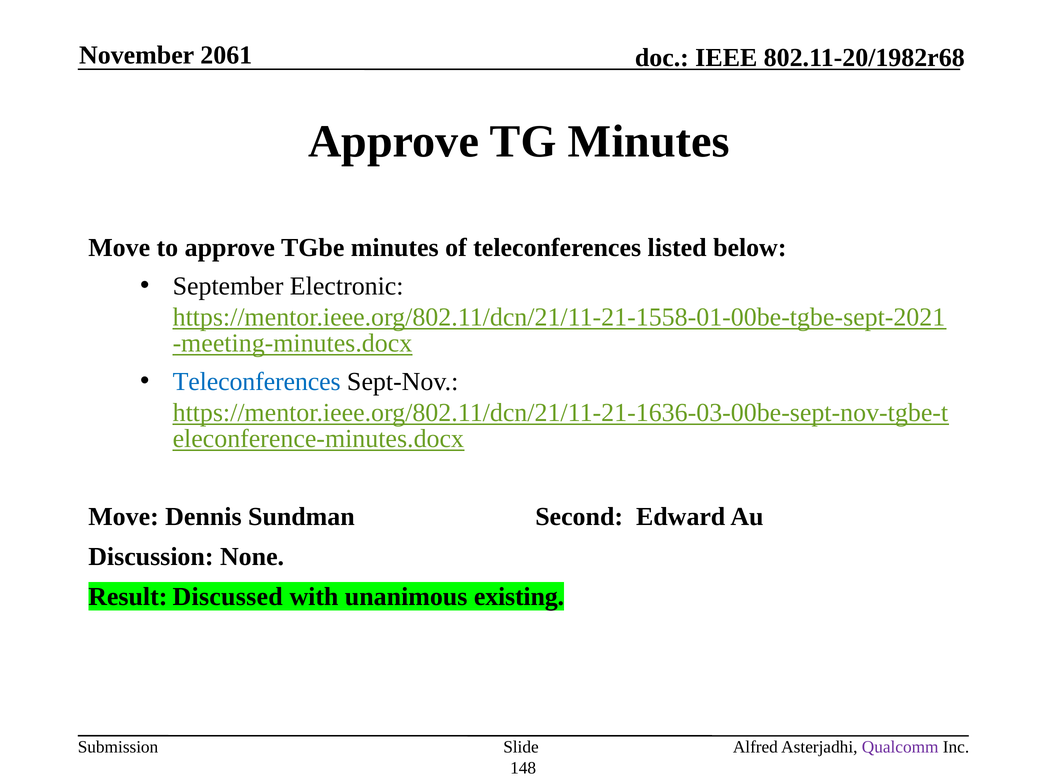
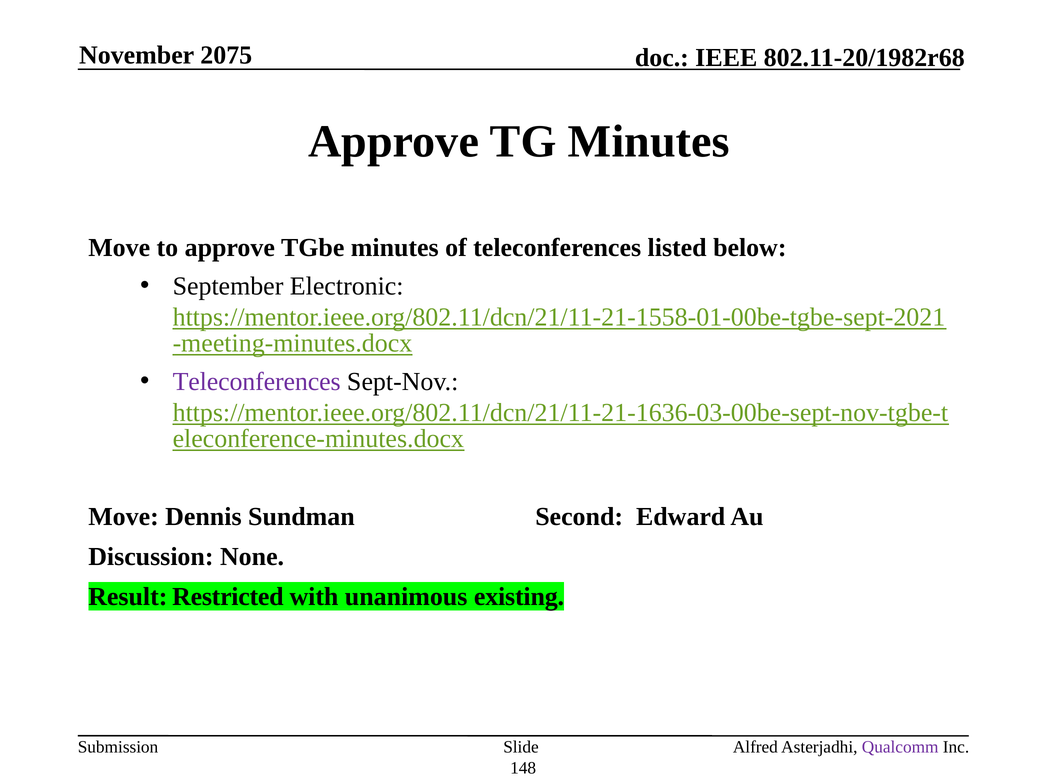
2061: 2061 -> 2075 (226, 55)
Teleconferences colour: blue -> purple (257, 381)
Discussed: Discussed -> Restricted (228, 596)
